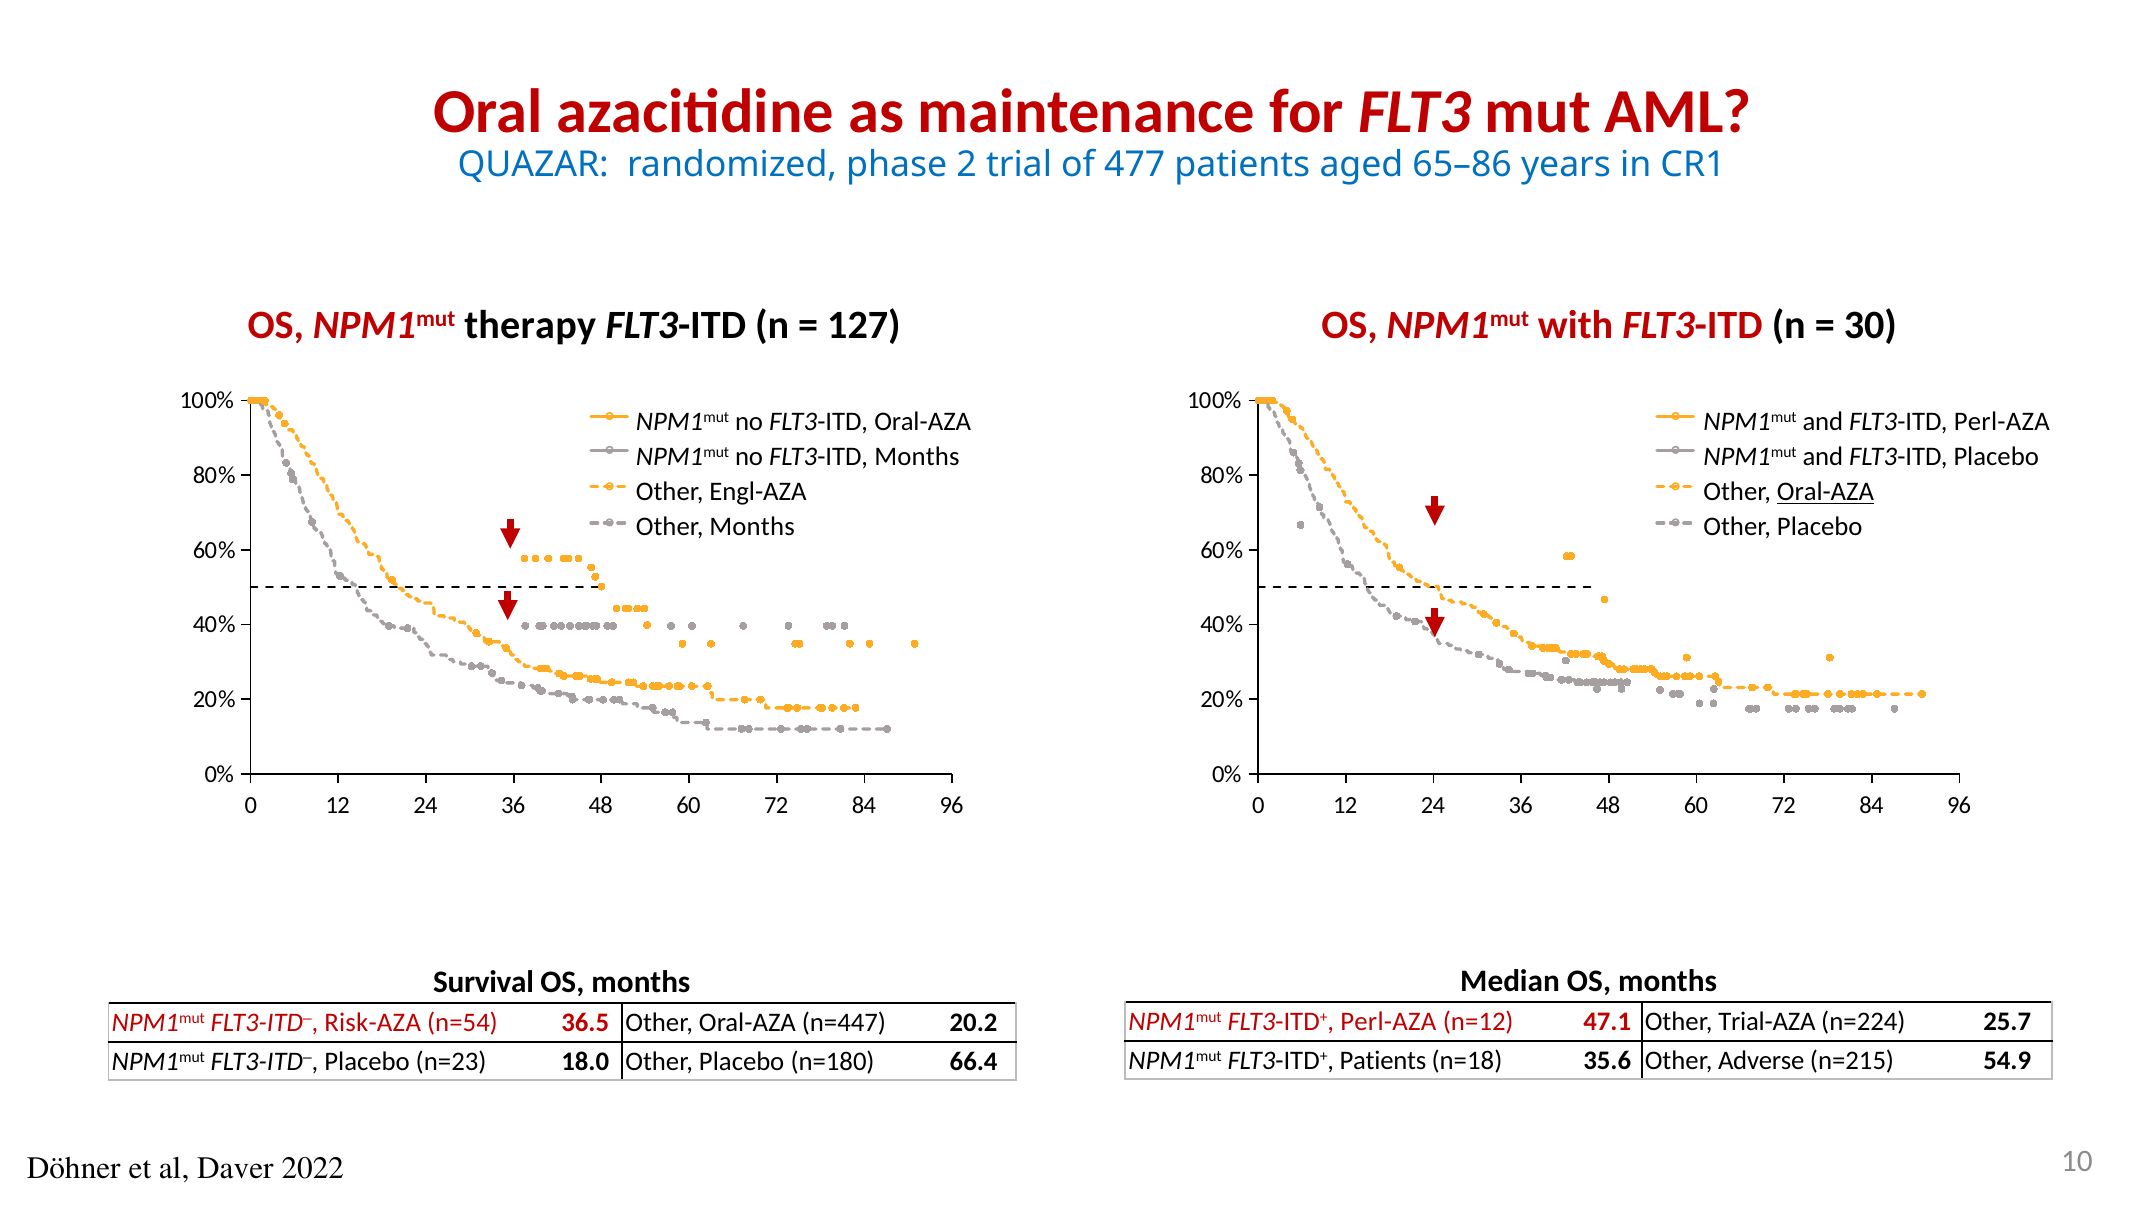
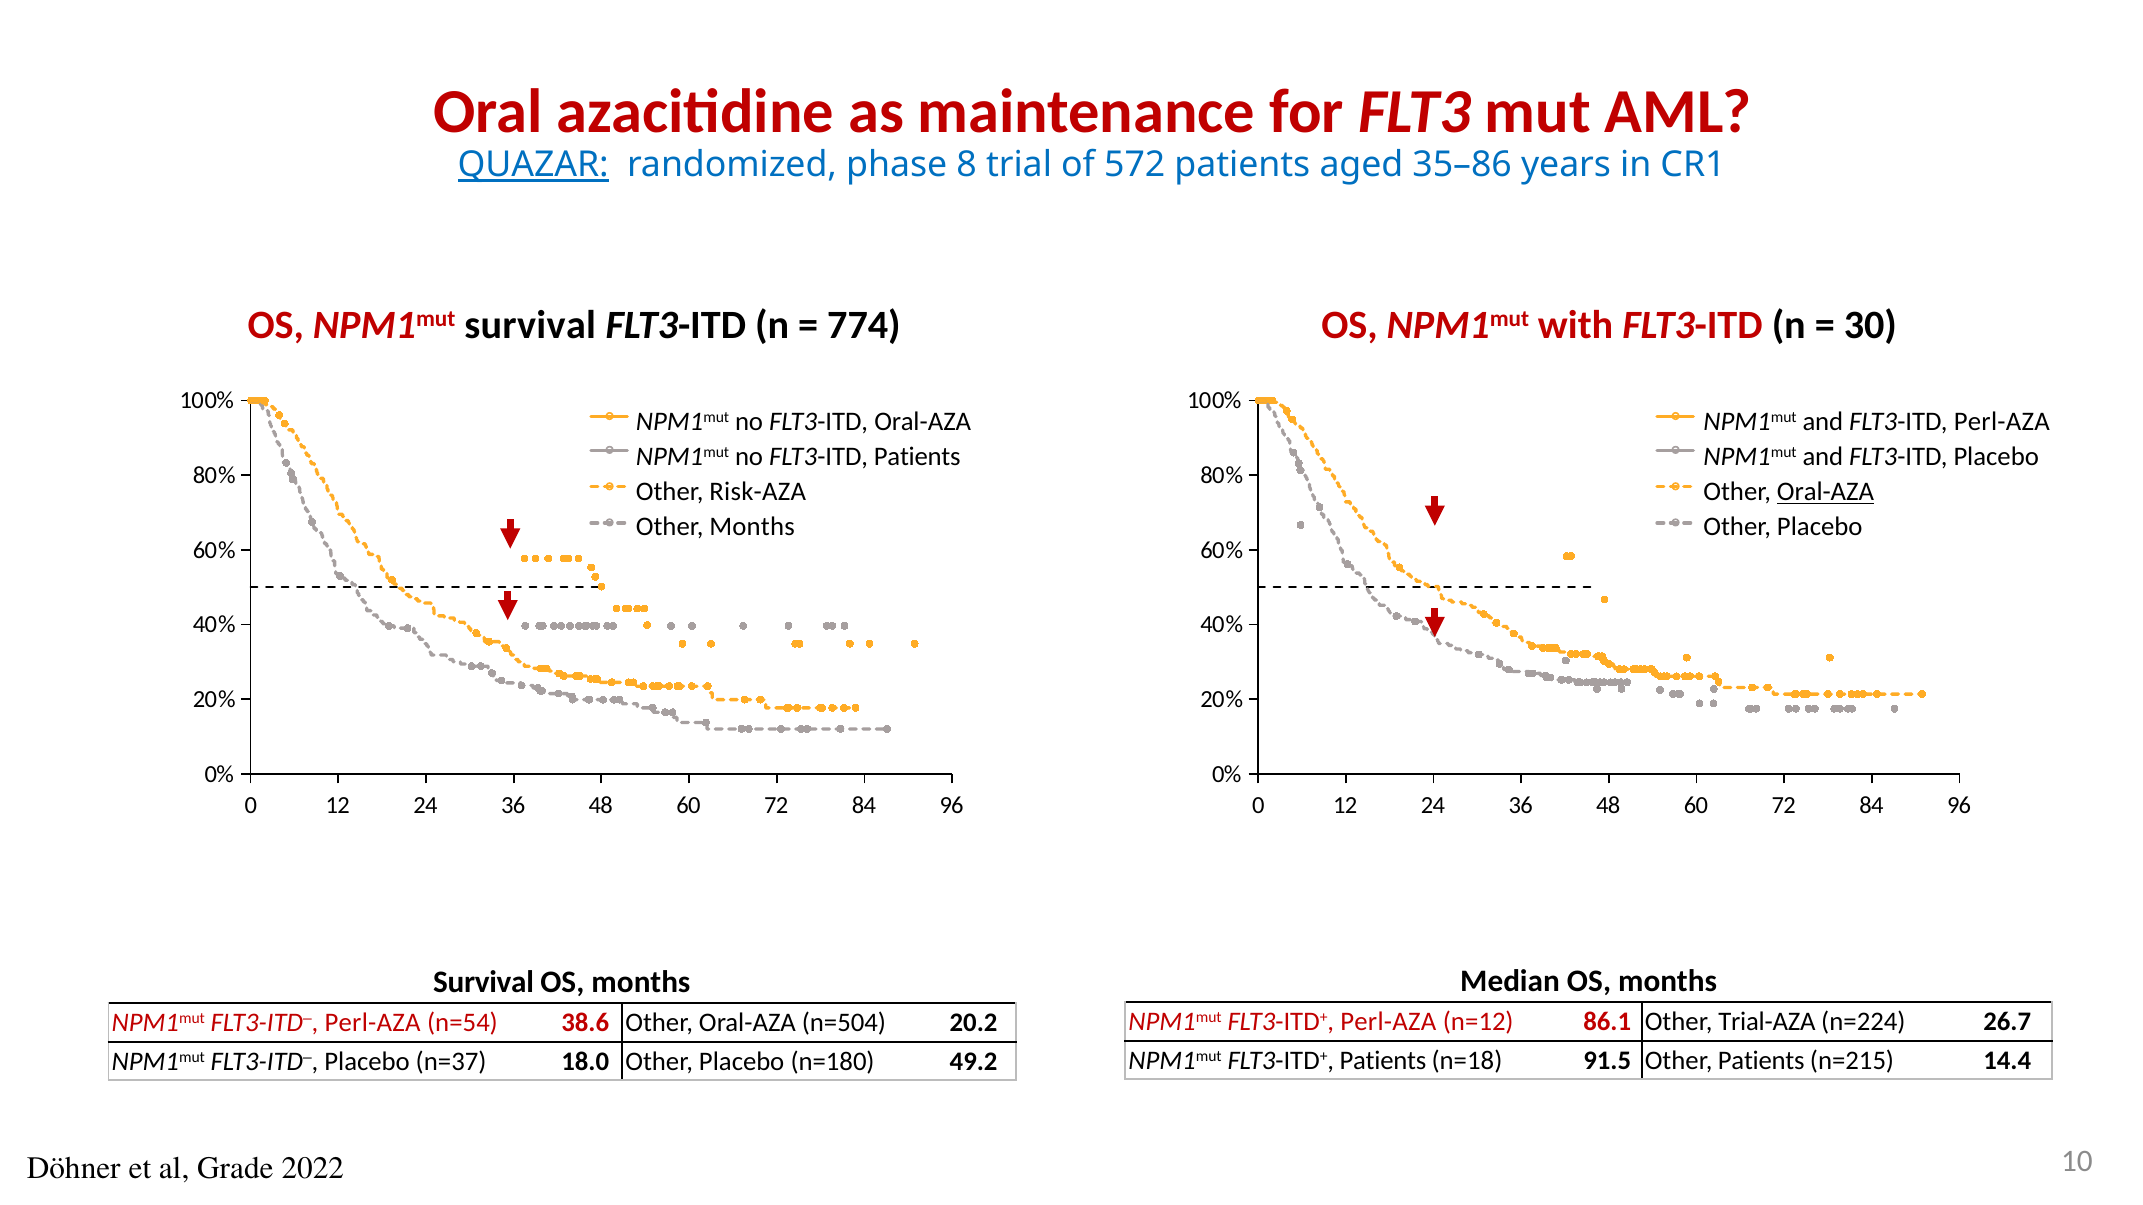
QUAZAR underline: none -> present (533, 165)
2: 2 -> 8 (967, 165)
477: 477 -> 572 (1135, 165)
65–86: 65–86 -> 35–86 (1462, 165)
NPM1mut therapy: therapy -> survival (530, 325)
127: 127 -> 774 (864, 325)
FLT3-ITD Months: Months -> Patients (917, 457)
Engl-AZA: Engl-AZA -> Risk-AZA (758, 492)
47.1: 47.1 -> 86.1 (1607, 1022)
25.7: 25.7 -> 26.7 (2007, 1022)
FLT3-ITD‒ Risk-AZA: Risk-AZA -> Perl-AZA (373, 1023)
36.5: 36.5 -> 38.6 (585, 1023)
n=447: n=447 -> n=504 (844, 1023)
35.6: 35.6 -> 91.5 (1607, 1061)
Other Adverse: Adverse -> Patients (1761, 1061)
54.9: 54.9 -> 14.4 (2007, 1061)
n=23: n=23 -> n=37 (451, 1062)
66.4: 66.4 -> 49.2 (974, 1062)
Daver: Daver -> Grade (235, 1168)
